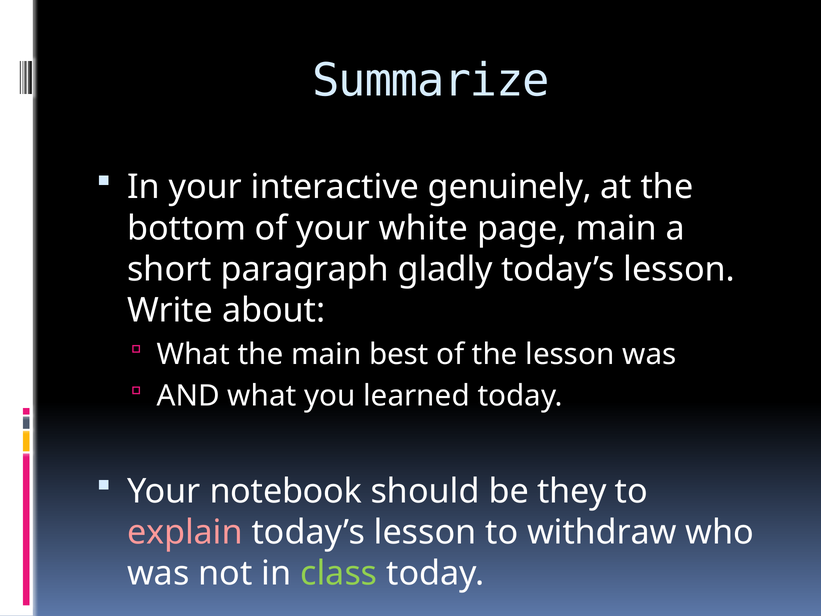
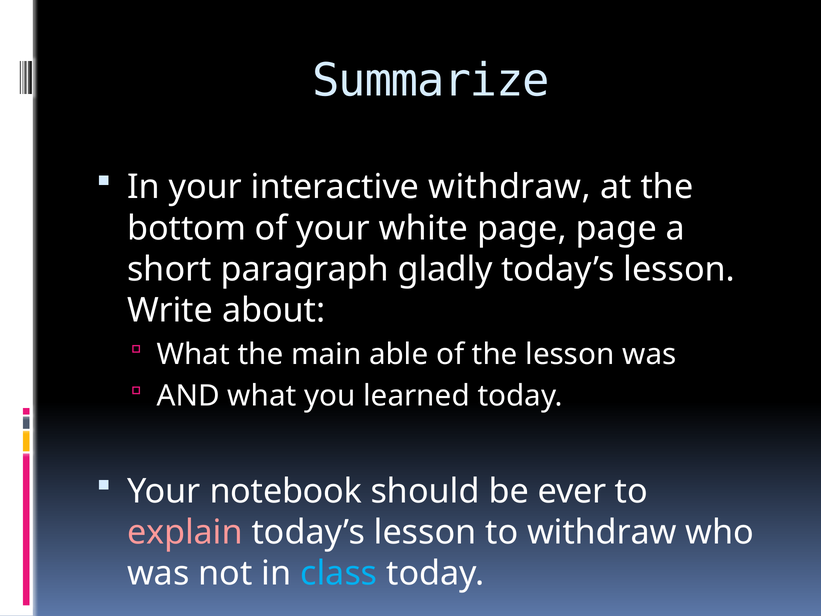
interactive genuinely: genuinely -> withdraw (510, 187)
page main: main -> page (616, 228)
best: best -> able (399, 354)
they: they -> ever (572, 491)
class colour: light green -> light blue (339, 573)
